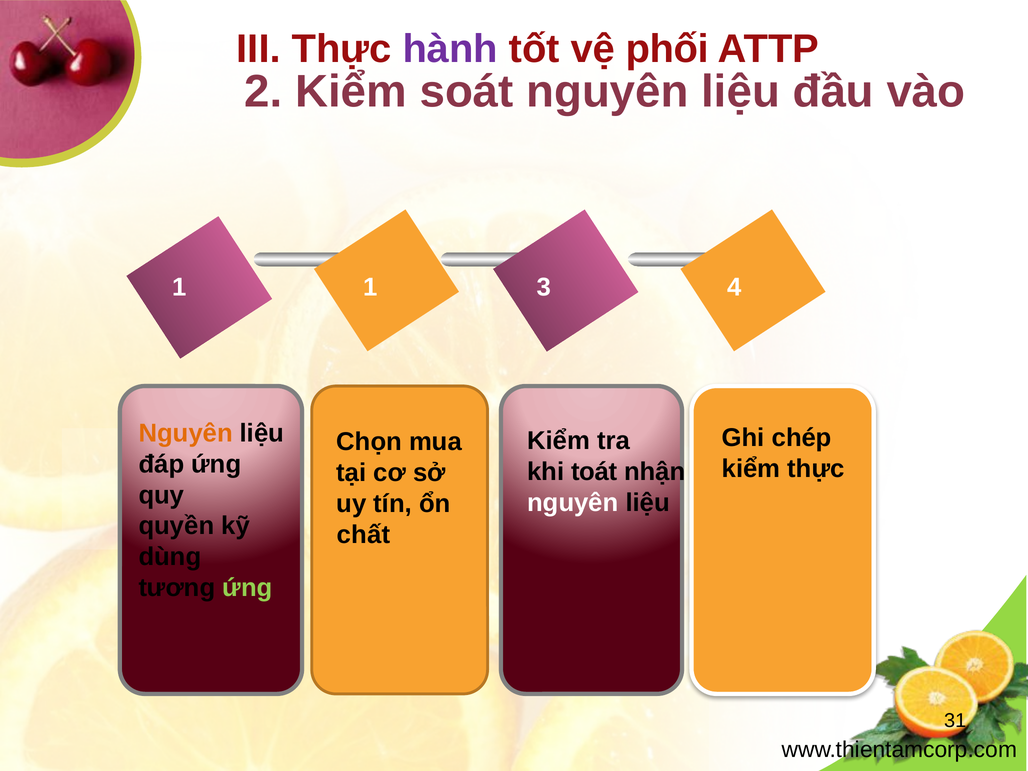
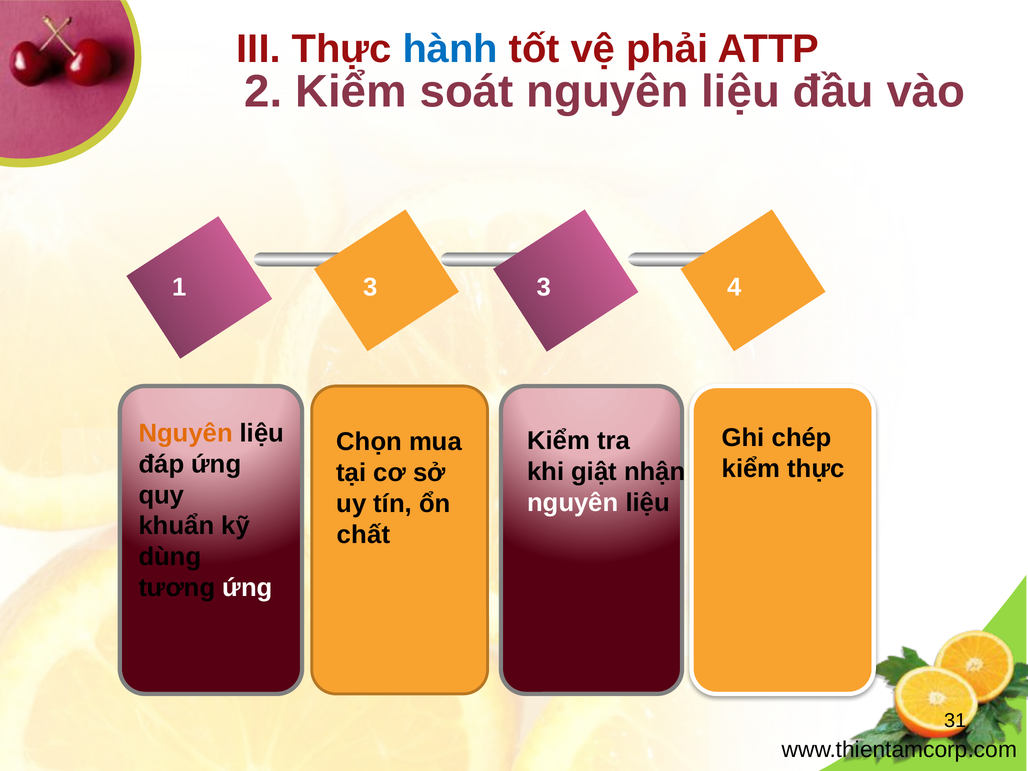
hành colour: purple -> blue (450, 49)
phối: phối -> phải (667, 49)
1 1: 1 -> 3 (370, 287)
toát: toát -> giật (594, 472)
quyền: quyền -> khuẩn (176, 526)
ứng colour: light green -> white (247, 588)
